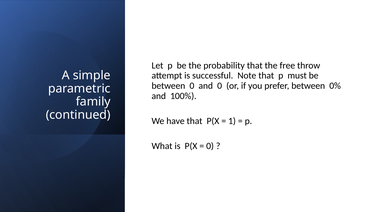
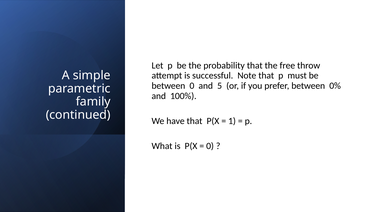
and 0: 0 -> 5 (220, 86)
